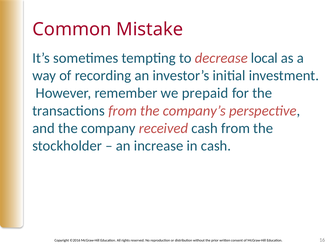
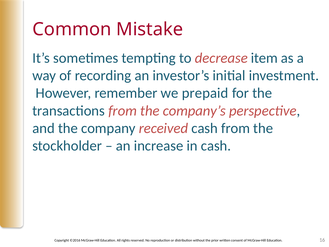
local: local -> item (264, 58)
